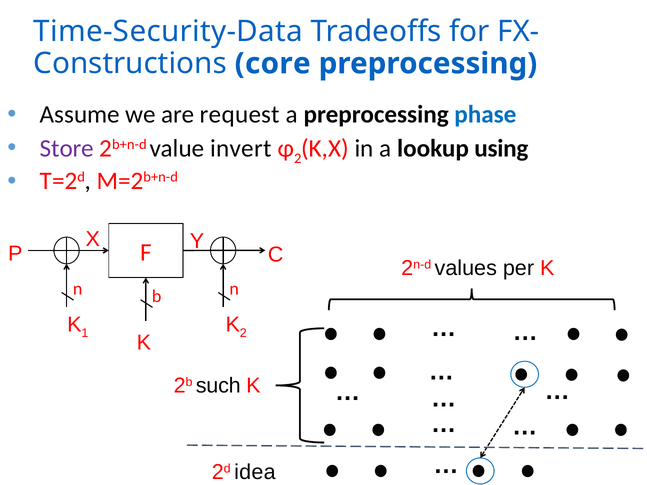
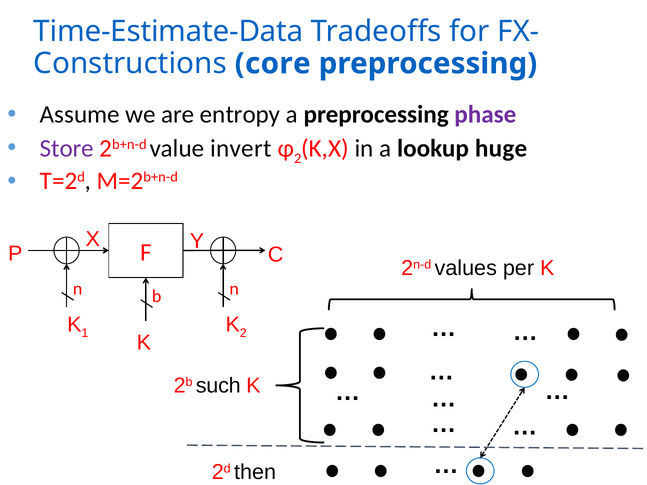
Time-Security-Data: Time-Security-Data -> Time-Estimate-Data (168, 32)
request: request -> entropy (240, 114)
phase colour: blue -> purple (485, 114)
using: using -> huge (501, 149)
idea: idea -> then (255, 472)
